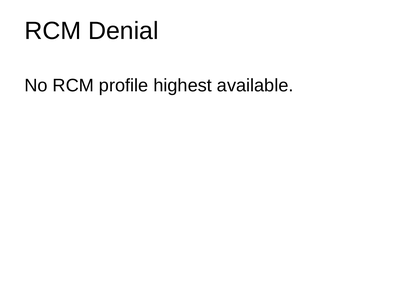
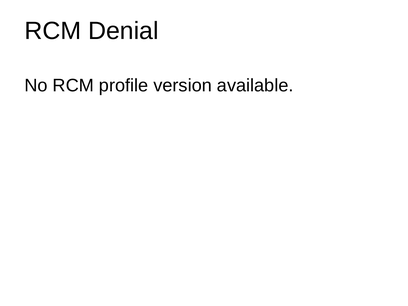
highest: highest -> version (183, 86)
